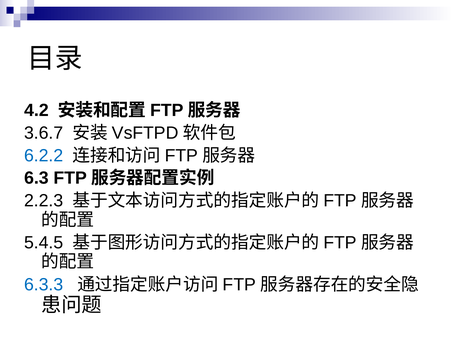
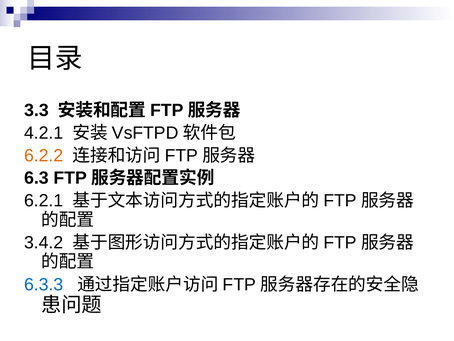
4.2: 4.2 -> 3.3 (36, 110)
3.6.7: 3.6.7 -> 4.2.1 (44, 133)
6.2.2 colour: blue -> orange (44, 155)
2.2.3: 2.2.3 -> 6.2.1 (44, 201)
5.4.5: 5.4.5 -> 3.4.2 (44, 242)
